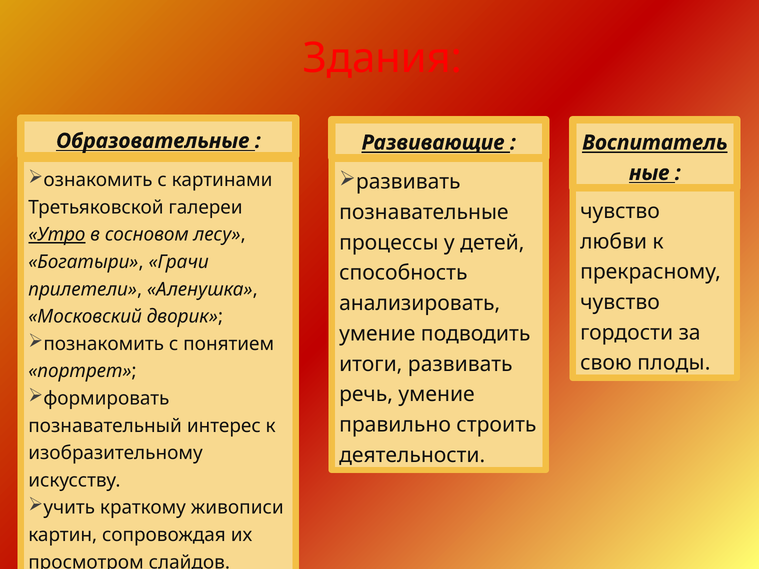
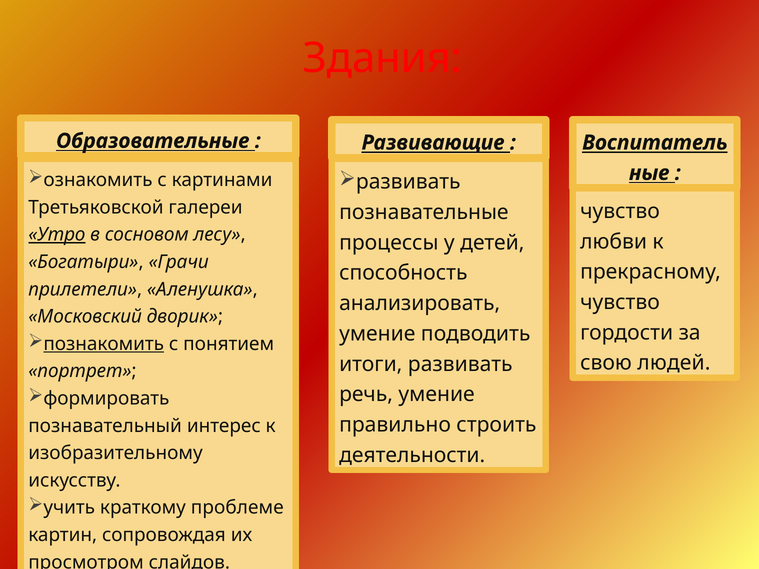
познакомить underline: none -> present (104, 344)
плоды: плоды -> людей (674, 363)
живописи: живописи -> проблеме (237, 508)
